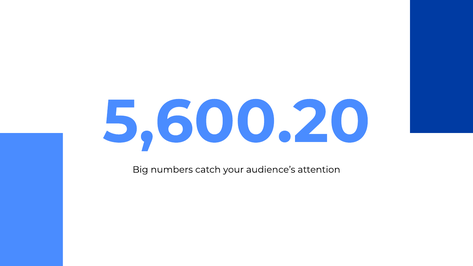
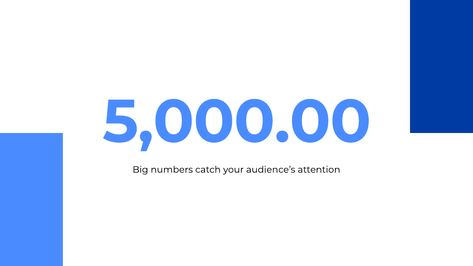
5,600.20: 5,600.20 -> 5,000.00 (237, 122)
